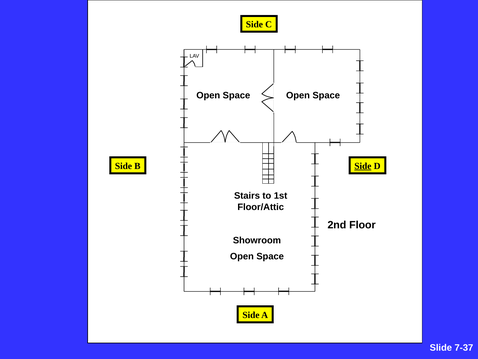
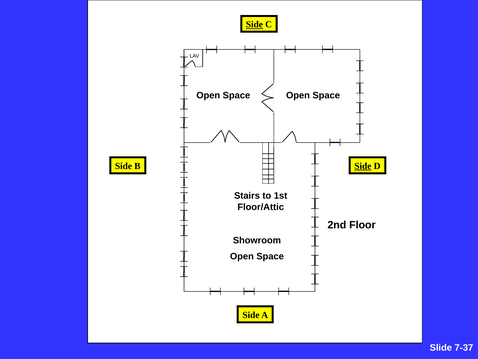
Side underline: none -> present (254, 25)
